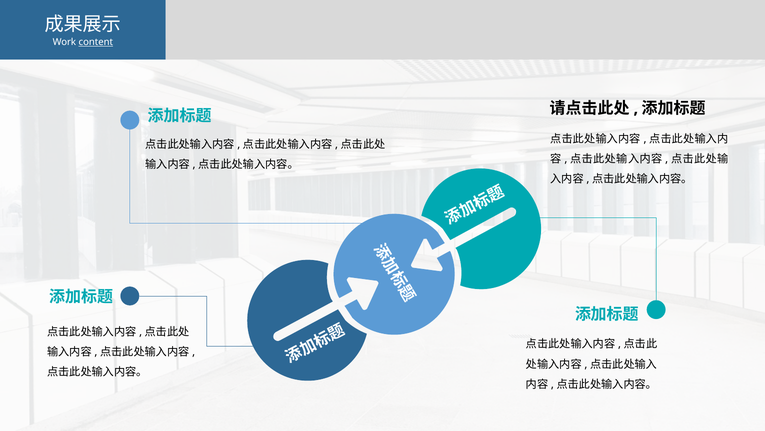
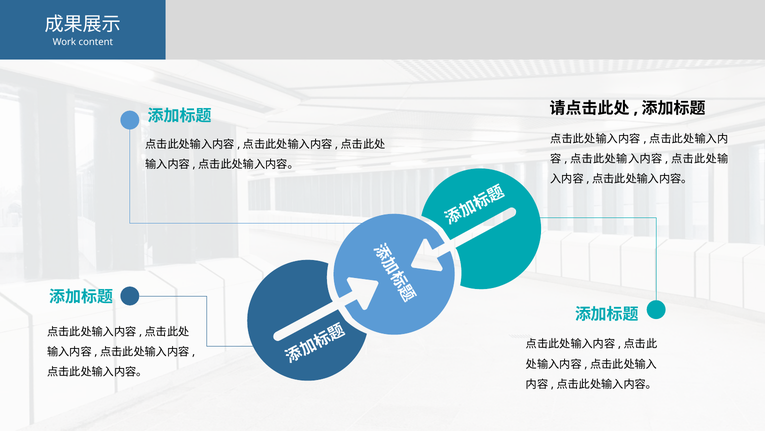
content underline: present -> none (96, 42)
